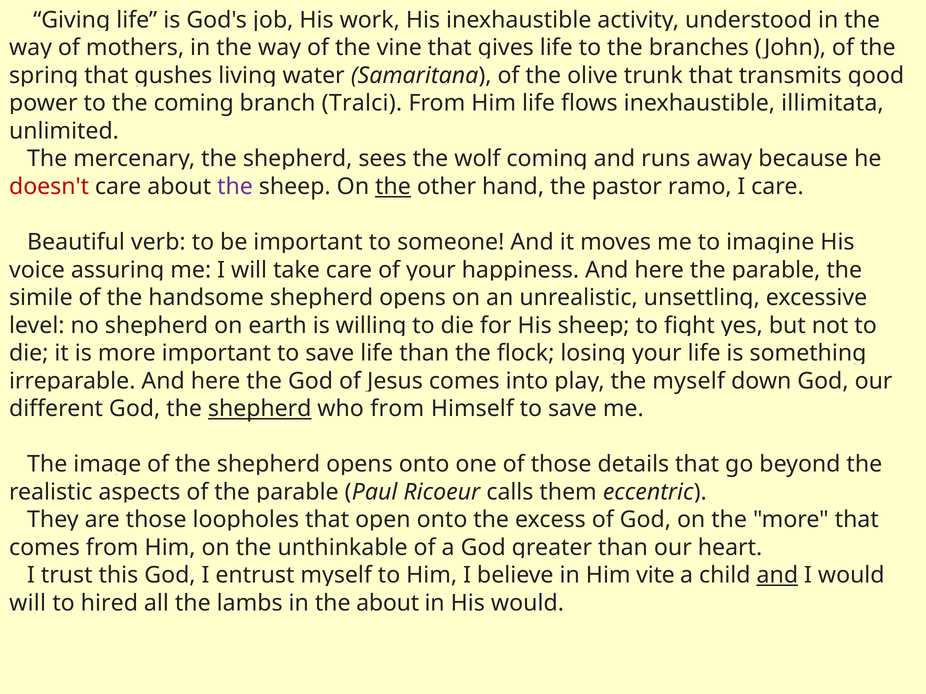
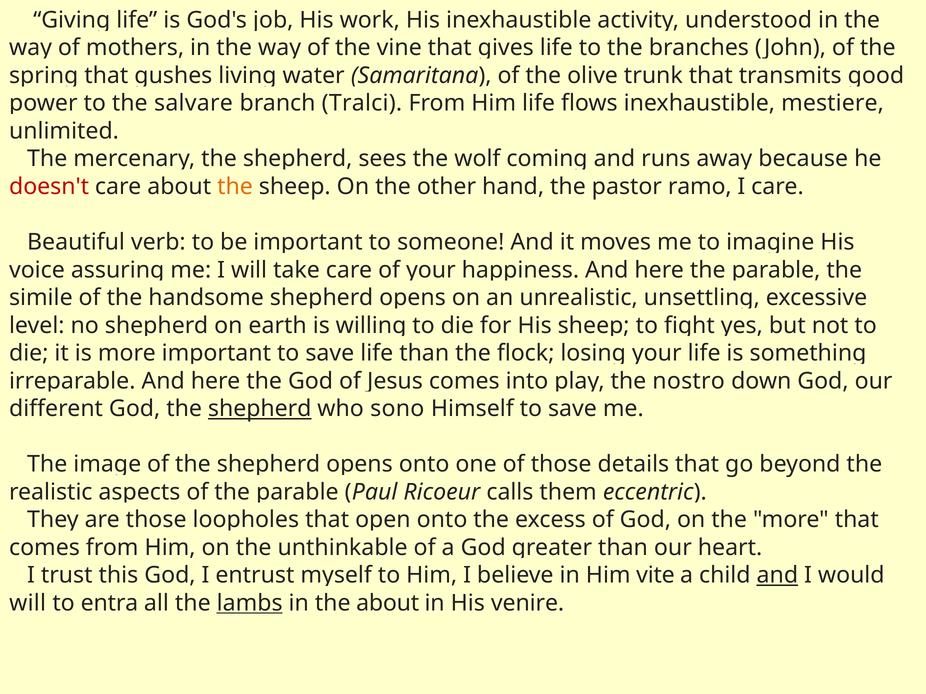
the coming: coming -> salvare (193, 103)
illimitata: illimitata -> mestiere (833, 103)
the colour: purple -> orange (235, 187)
the underline: present -> none (393, 187)
myself: myself -> nostro (689, 381)
who from: from -> sono (397, 409)
hired: hired -> entra (109, 603)
lambs underline: none -> present (250, 603)
His would: would -> venire (528, 603)
